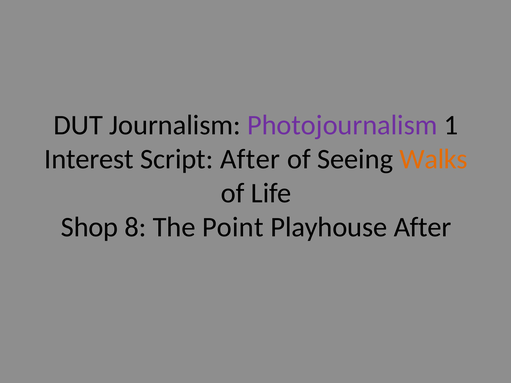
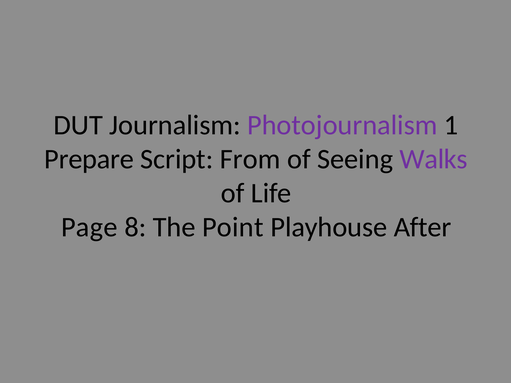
Interest: Interest -> Prepare (89, 159)
Script After: After -> From (250, 159)
Walks colour: orange -> purple (434, 159)
Shop: Shop -> Page (89, 227)
